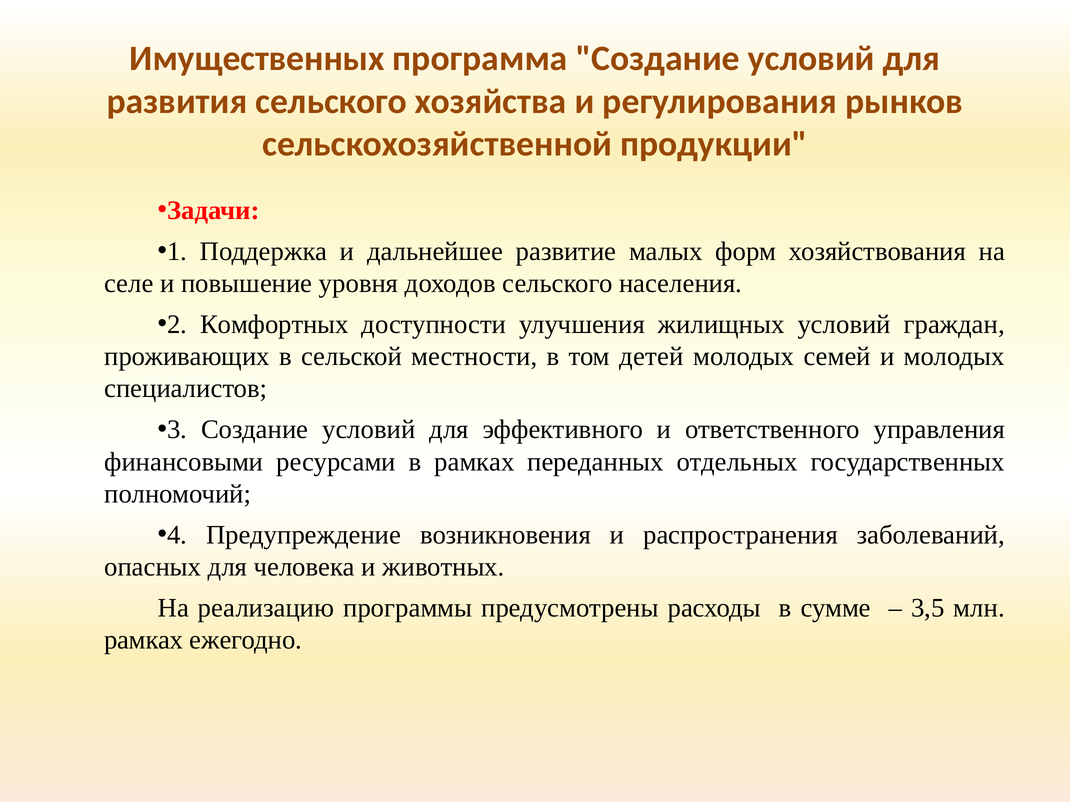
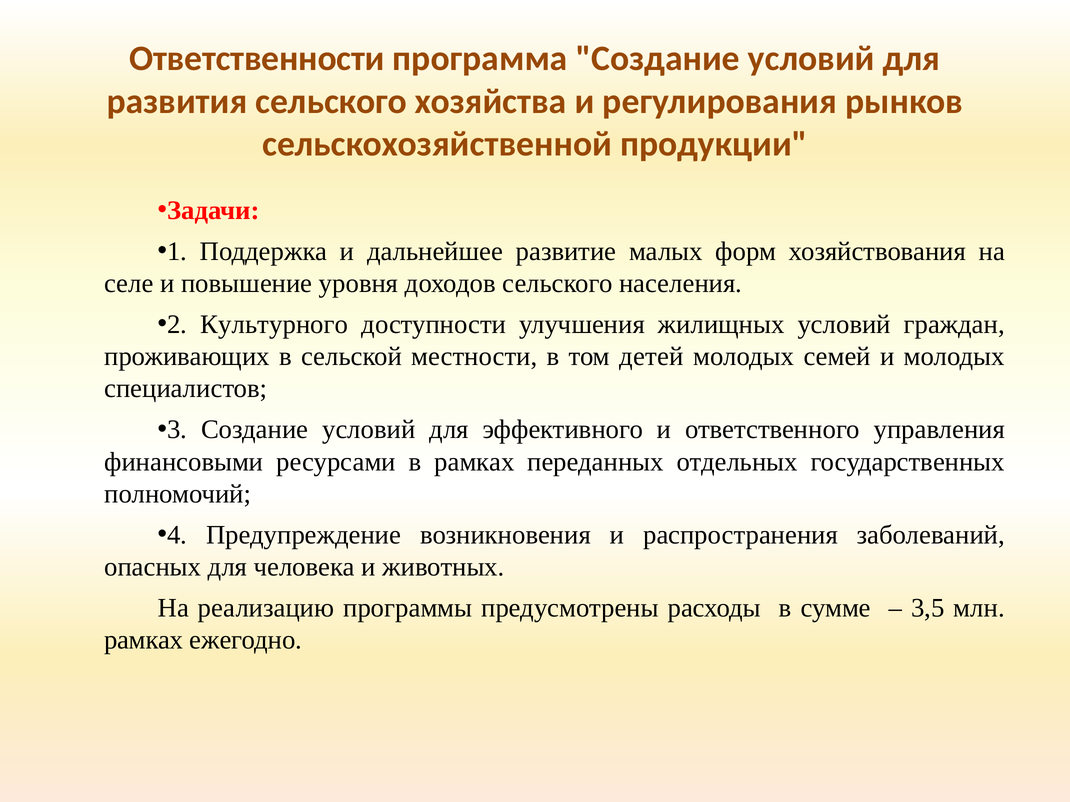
Имущественных: Имущественных -> Ответственности (257, 59)
Комфортных: Комфортных -> Культурного (274, 325)
